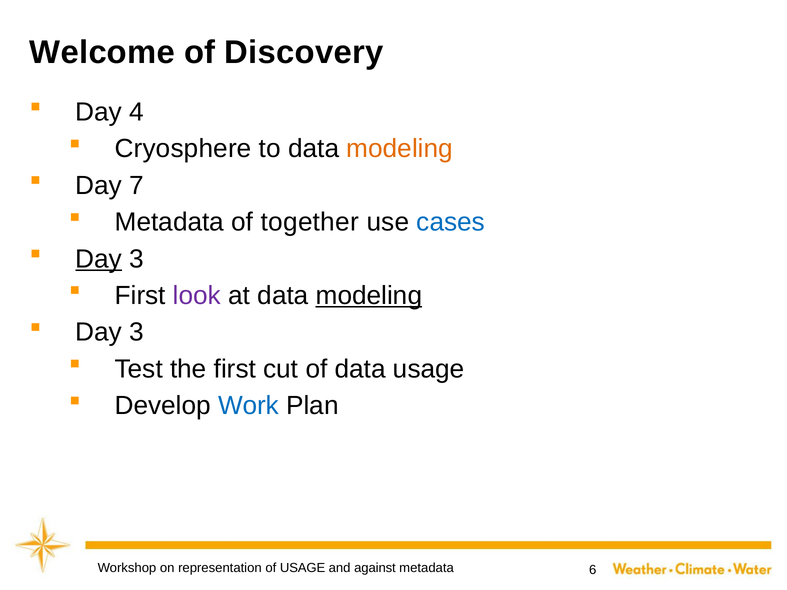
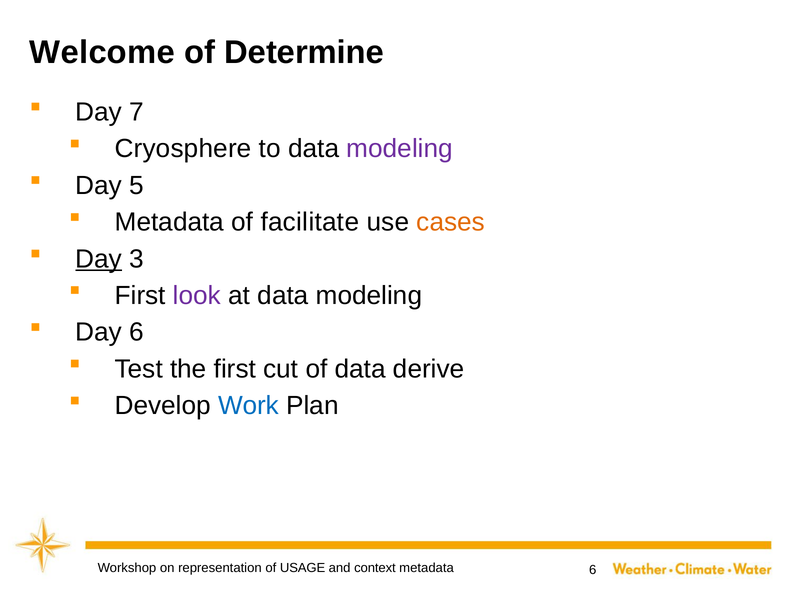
Discovery: Discovery -> Determine (304, 53)
4: 4 -> 7 (137, 112)
modeling colour: orange -> purple (400, 149)
7: 7 -> 5 (137, 186)
together: together -> facilitate (310, 222)
cases colour: blue -> orange (451, 222)
modeling underline: present -> none (369, 296)
3: 3 -> 6 (137, 332)
data usage: usage -> derive (429, 369)
against: against -> context (375, 568)
